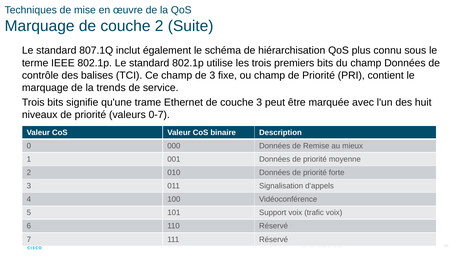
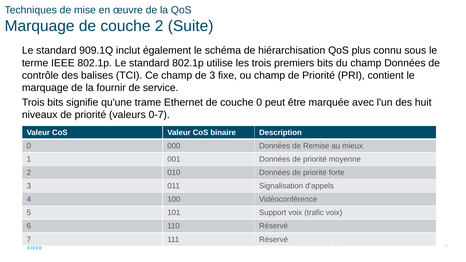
807.1Q: 807.1Q -> 909.1Q (96, 51)
trends: trends -> fournir (111, 88)
couche 3: 3 -> 0 (259, 102)
